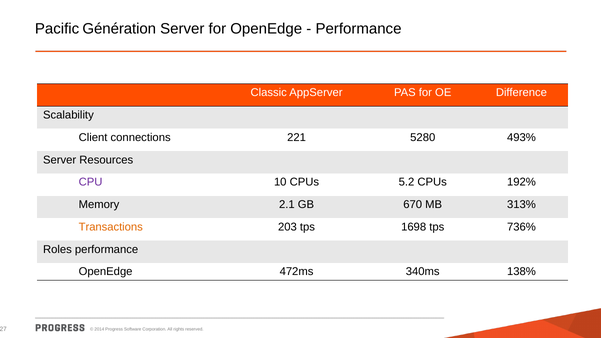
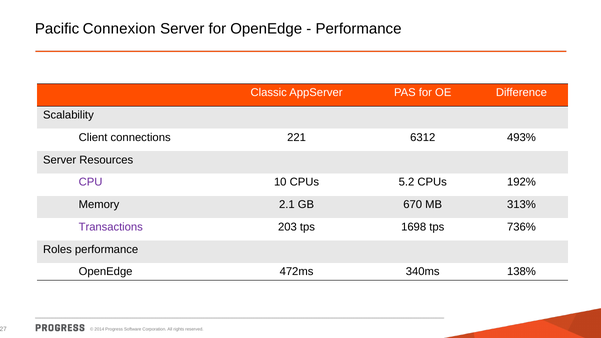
Génération: Génération -> Connexion (119, 29)
5280: 5280 -> 6312 (423, 137)
Transactions colour: orange -> purple (111, 227)
